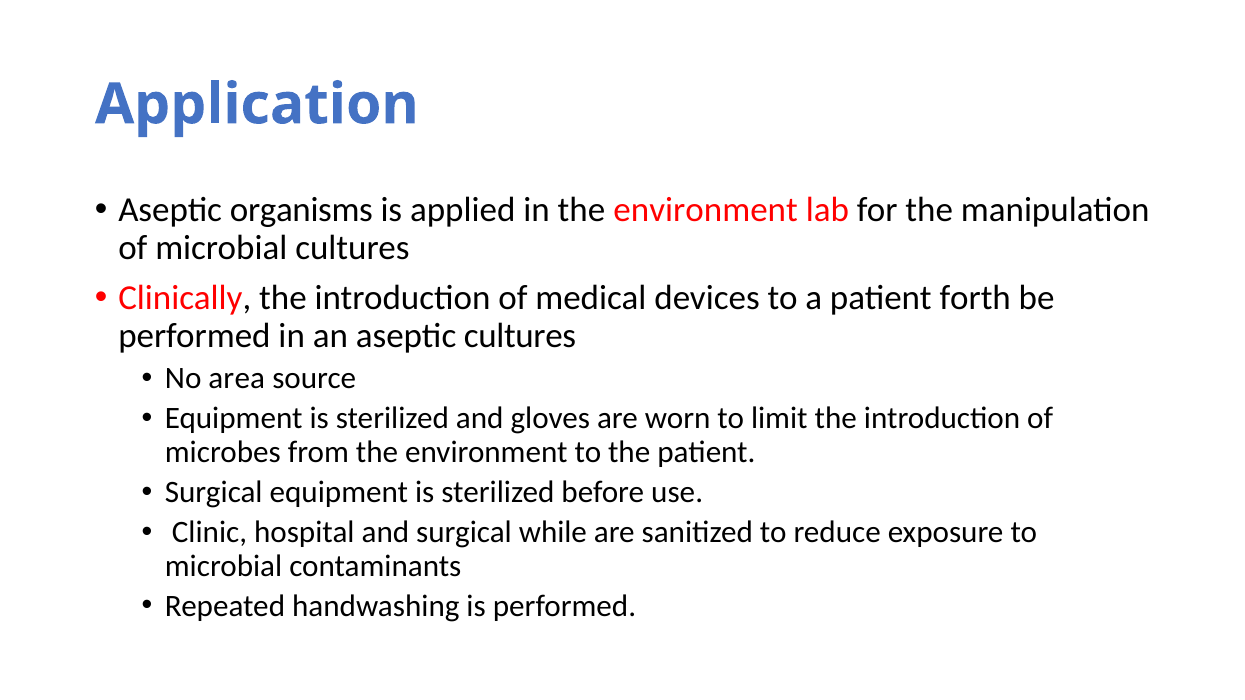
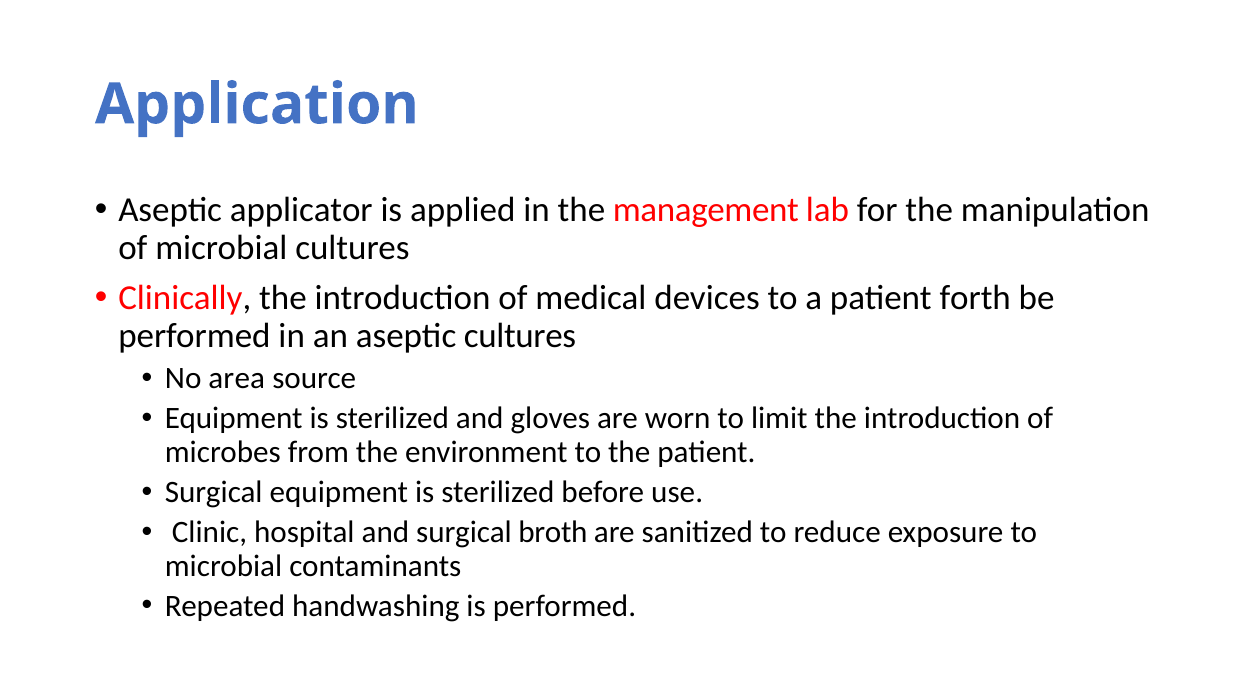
organisms: organisms -> applicator (301, 210)
in the environment: environment -> management (706, 210)
while: while -> broth (553, 532)
